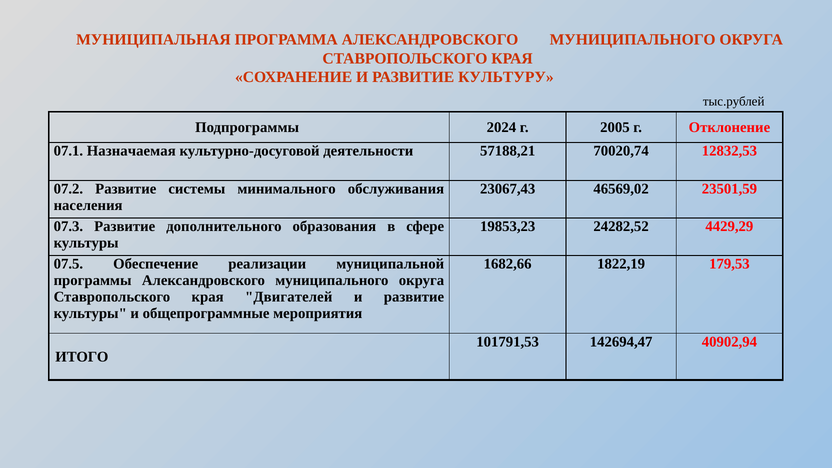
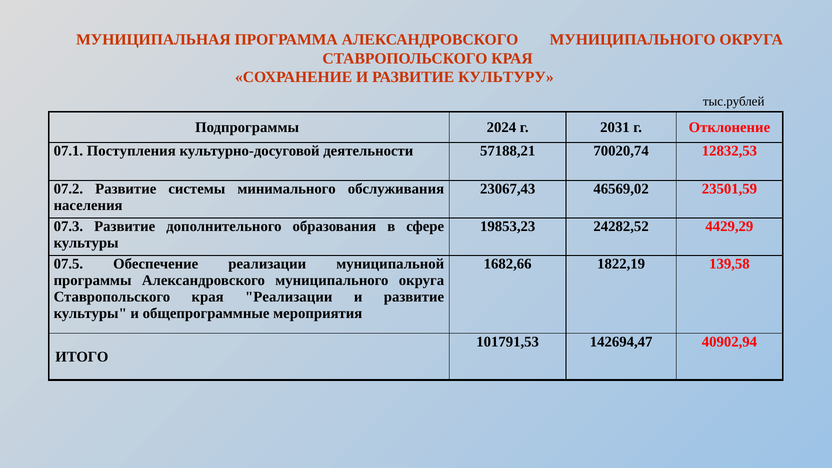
2005: 2005 -> 2031 (615, 127)
Назначаемая: Назначаемая -> Поступления (131, 151)
179,53: 179,53 -> 139,58 (729, 264)
края Двигателей: Двигателей -> Реализации (289, 297)
